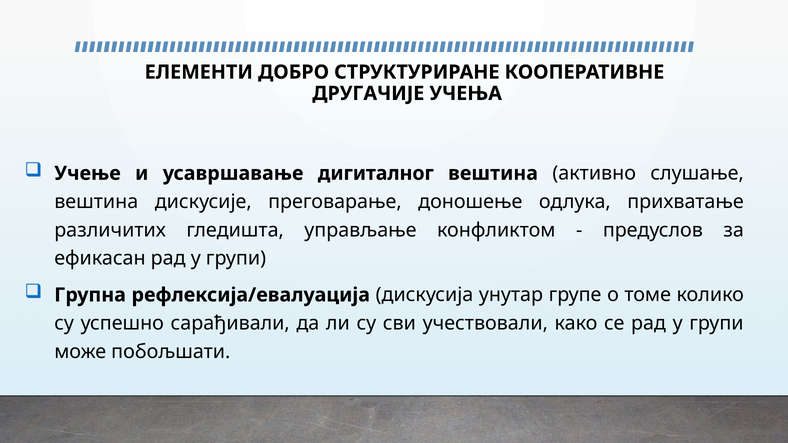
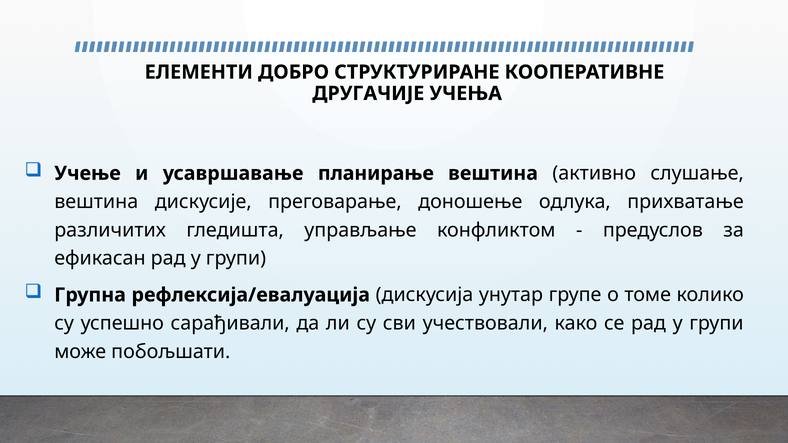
дигиталног: дигиталног -> планирање (376, 173)
